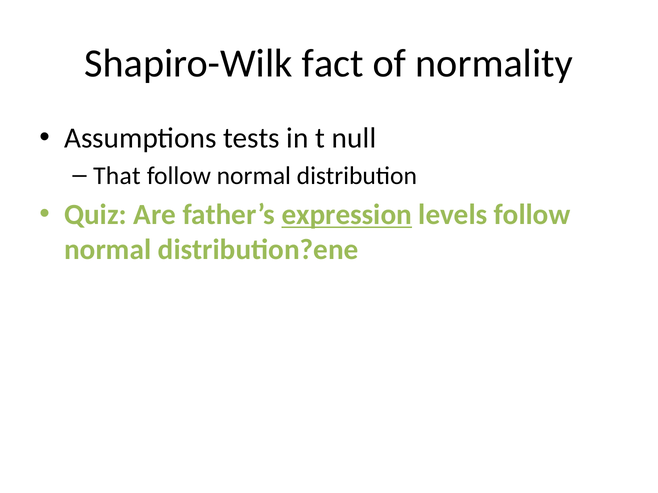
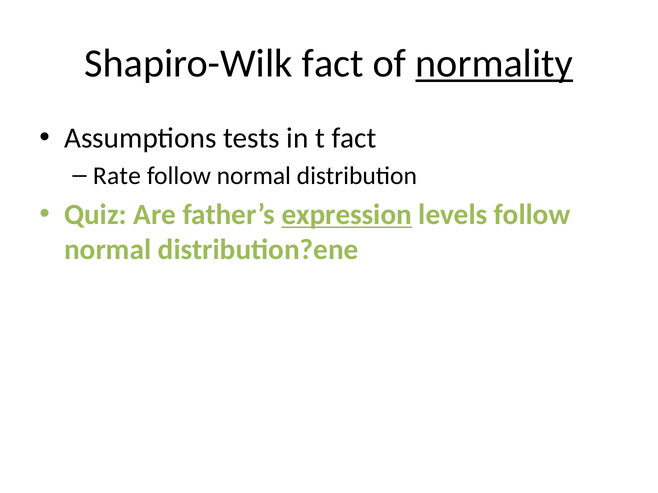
normality underline: none -> present (494, 64)
t null: null -> fact (354, 138)
That: That -> Rate (117, 176)
